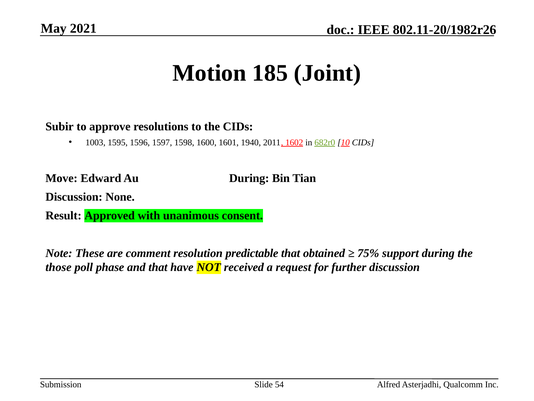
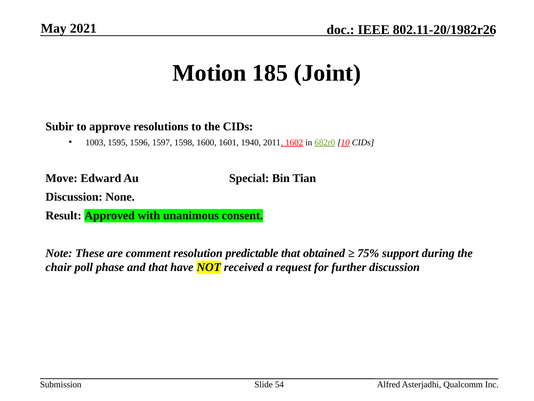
Au During: During -> Special (249, 178)
those: those -> chair (58, 267)
